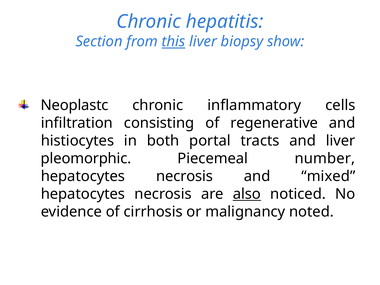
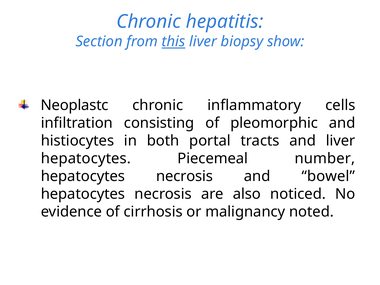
regenerative: regenerative -> pleomorphic (274, 123)
pleomorphic: pleomorphic -> hepatocytes (86, 159)
mixed: mixed -> bowel (328, 176)
also underline: present -> none (247, 194)
